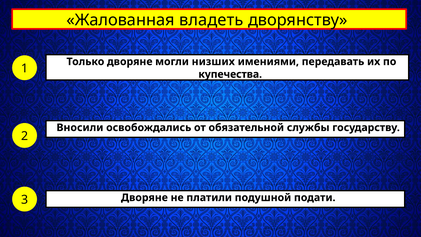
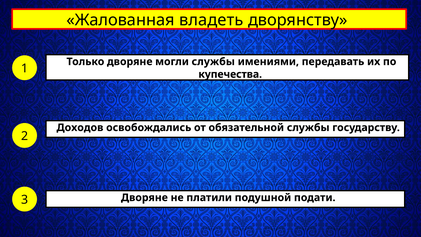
могли низших: низших -> службы (213, 62)
Вносили: Вносили -> Доходов (80, 128)
